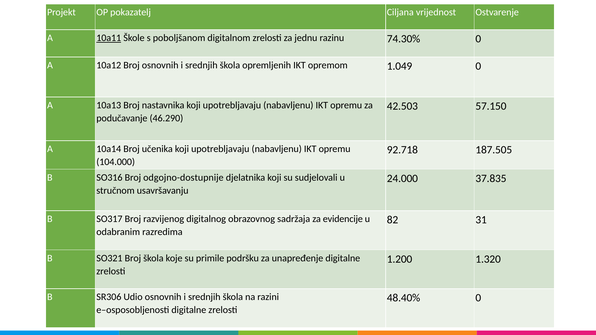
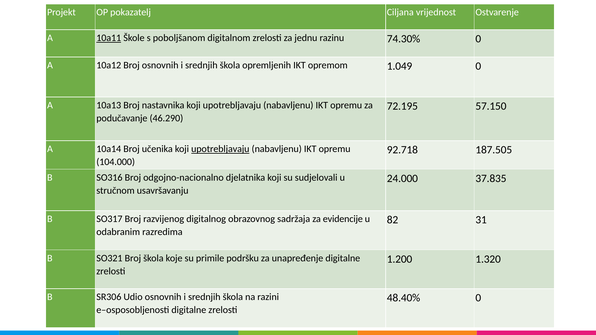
42.503: 42.503 -> 72.195 (402, 106)
upotrebljavaju underline: none -> present (220, 149)
odgojno-dostupnije: odgojno-dostupnije -> odgojno-nacionalno (183, 178)
